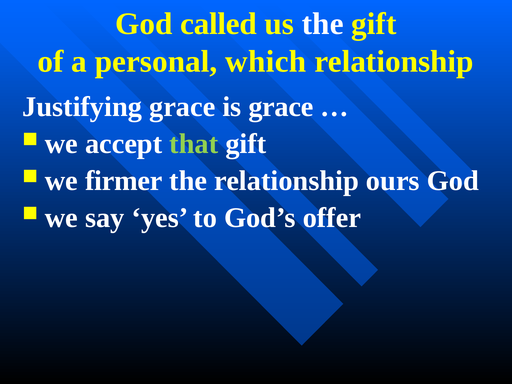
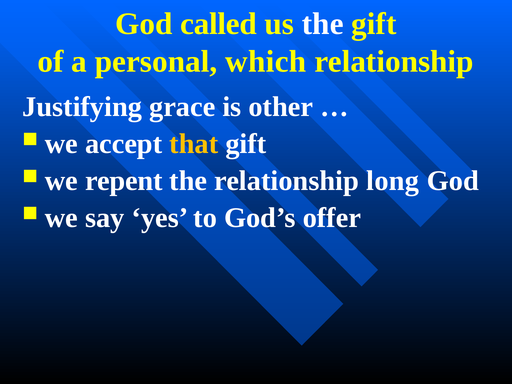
is grace: grace -> other (281, 107)
that colour: light green -> yellow (194, 144)
firmer: firmer -> repent (124, 181)
ours: ours -> long (393, 181)
